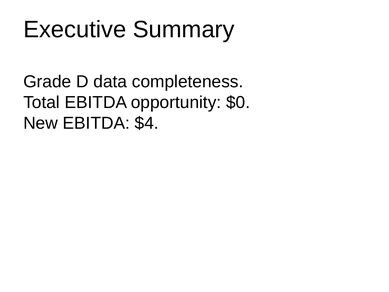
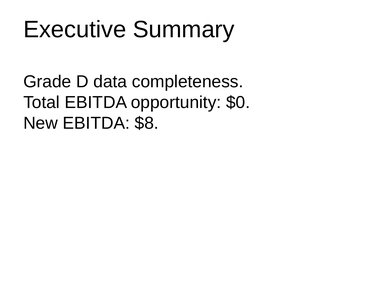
$4: $4 -> $8 (147, 123)
